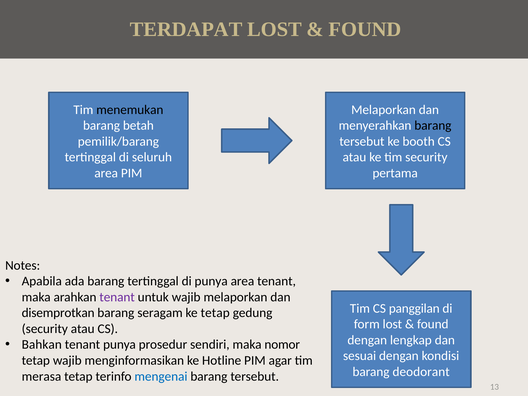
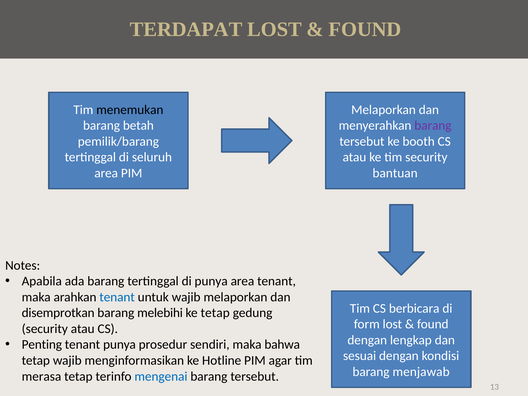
barang colour: black -> purple (433, 126)
pertama: pertama -> bantuan (395, 173)
tenant colour: purple -> blue (117, 297)
panggilan: panggilan -> berbicara (414, 308)
seragam: seragam -> melebihi (160, 313)
Bahkan: Bahkan -> Penting (42, 345)
nomor: nomor -> bahwa (282, 345)
deodorant: deodorant -> menjawab (421, 372)
